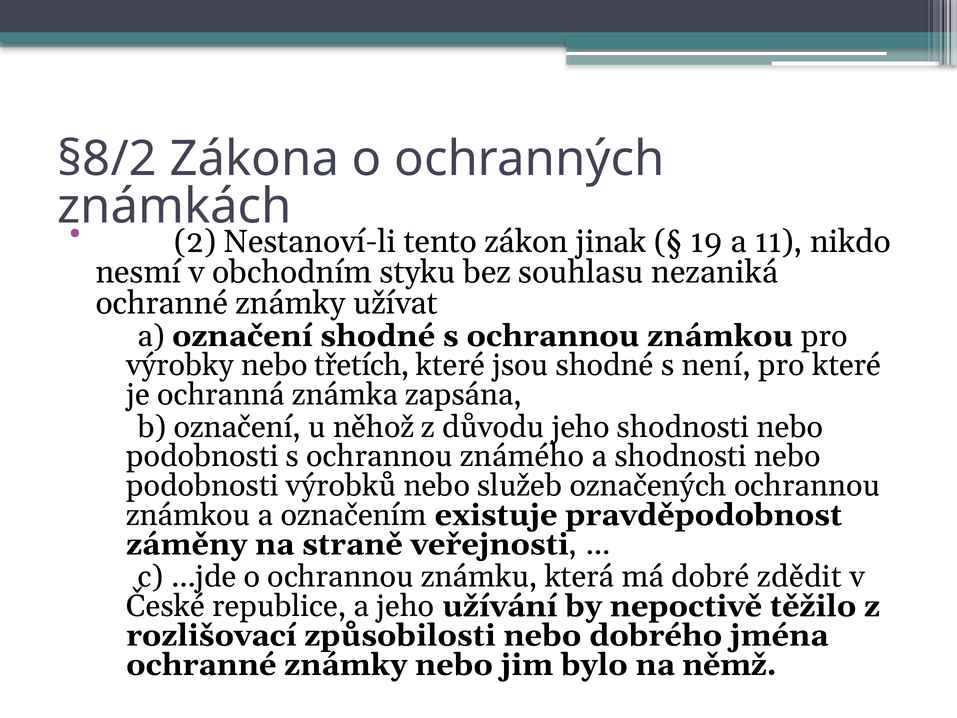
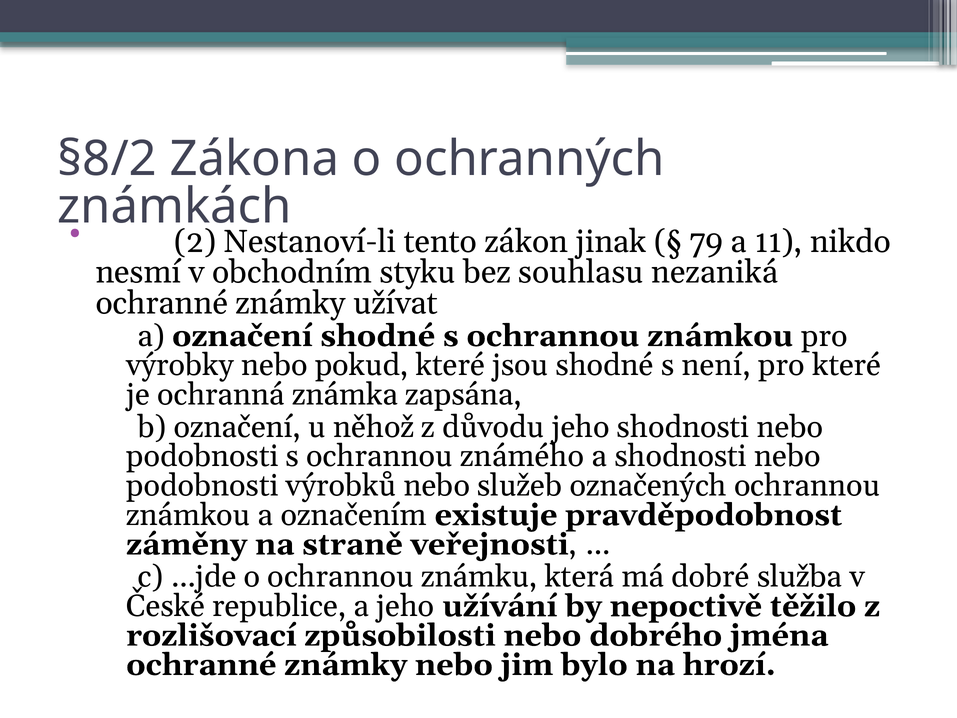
19: 19 -> 79 (707, 242)
třetích: třetích -> pokud (362, 365)
zdědit: zdědit -> služba (800, 577)
němž: němž -> hrozí (729, 665)
